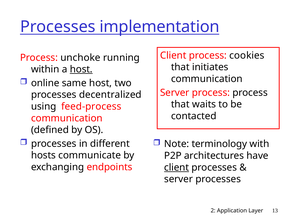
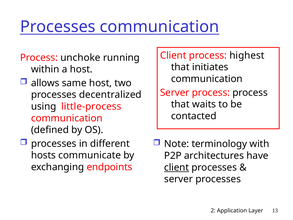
Processes implementation: implementation -> communication (159, 27)
cookies: cookies -> highest (247, 55)
host underline: present -> none (81, 69)
online: online -> allows (45, 83)
feed-process: feed-process -> little-process (91, 106)
